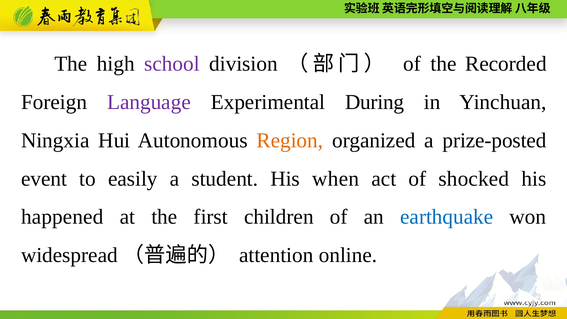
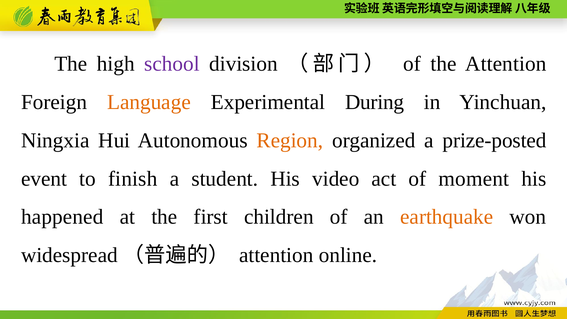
the Recorded: Recorded -> Attention (506, 64)
Language colour: purple -> orange (149, 102)
easily: easily -> finish (133, 179)
when: when -> video (336, 179)
shocked: shocked -> moment (474, 179)
earthquake colour: blue -> orange (447, 217)
